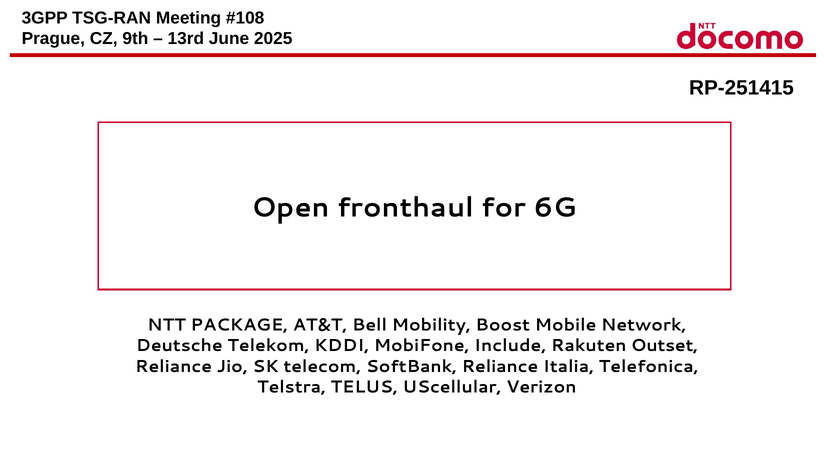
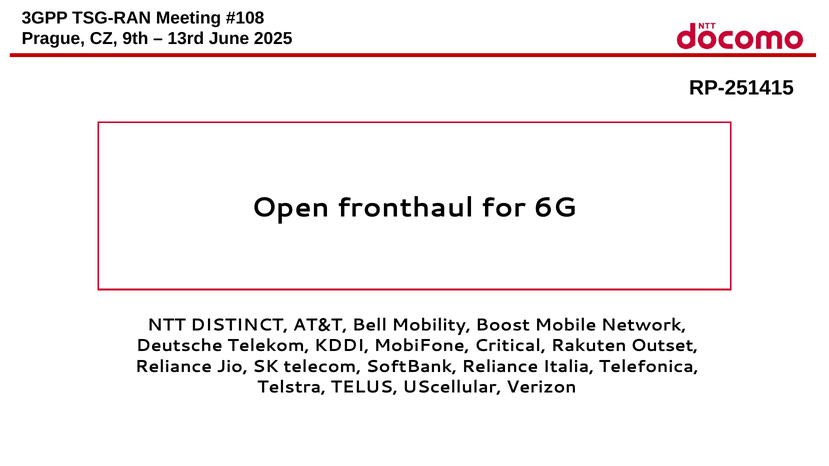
PACKAGE: PACKAGE -> DISTINCT (239, 325)
Include: Include -> Critical (510, 346)
